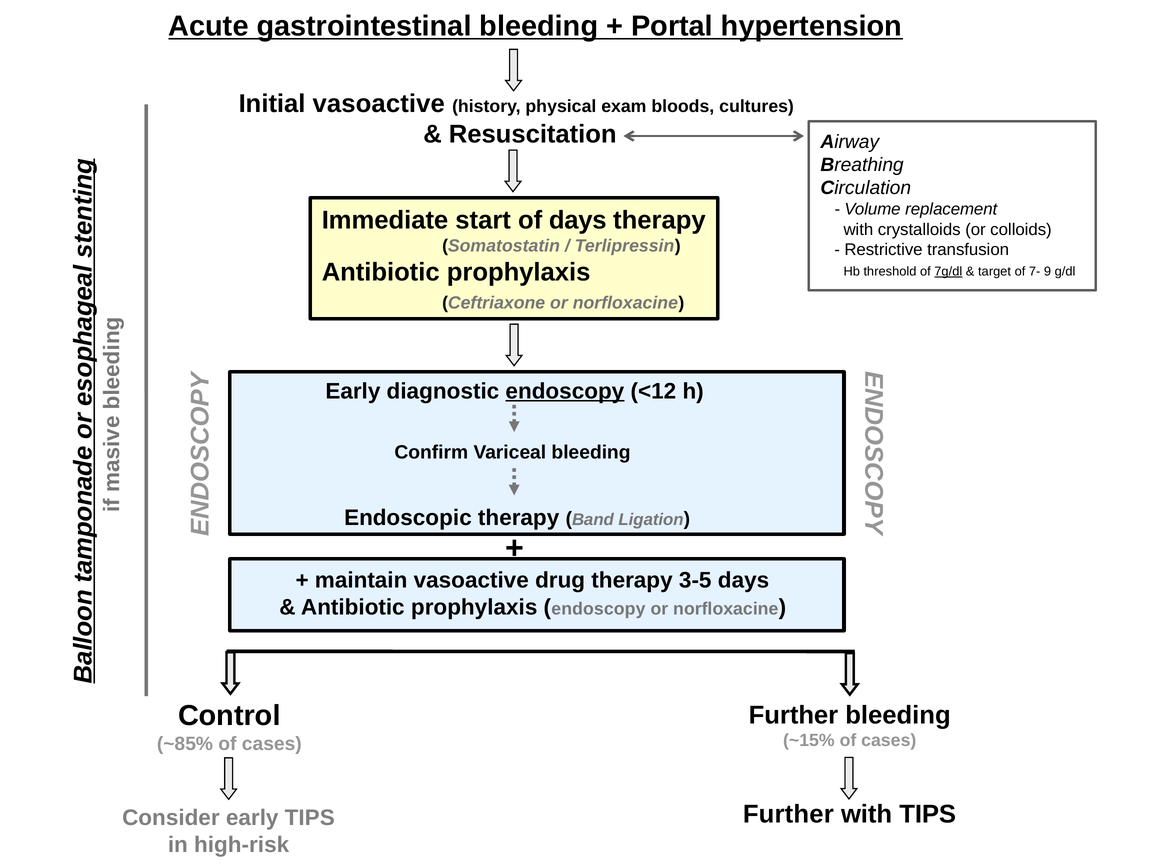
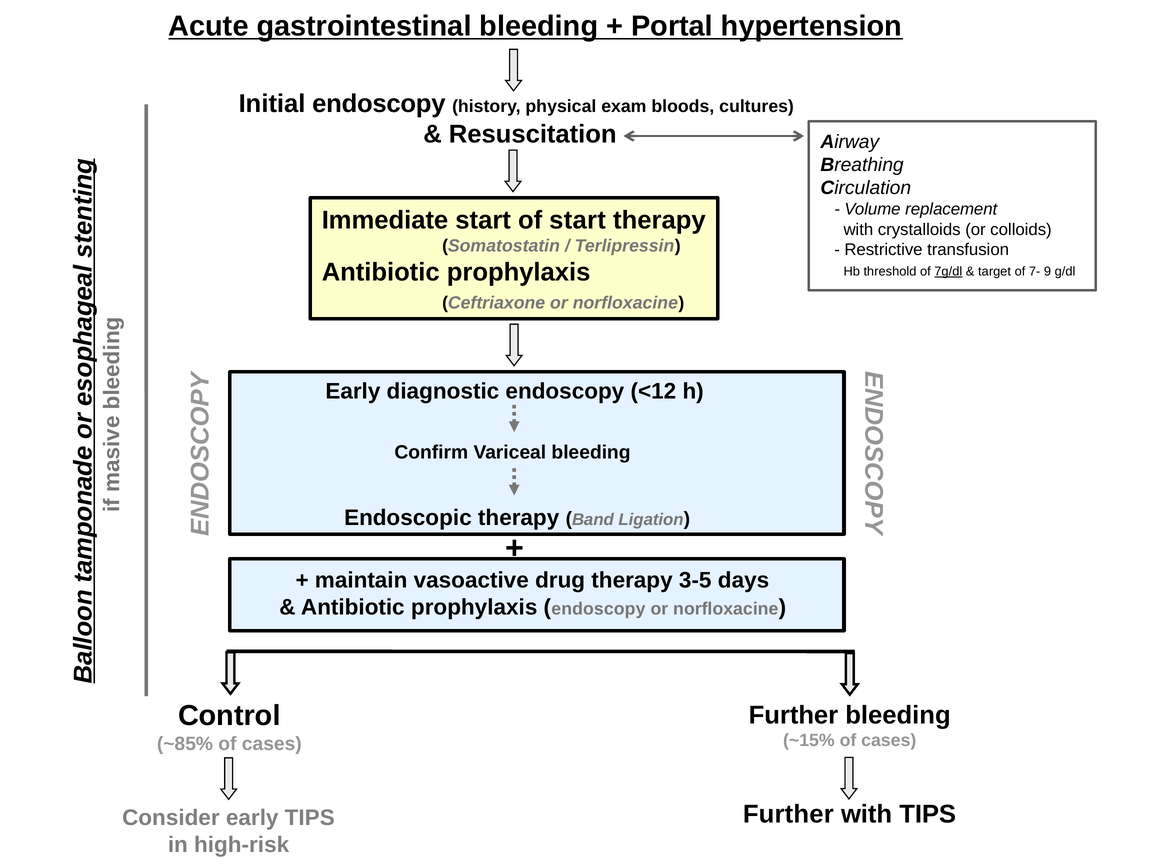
Initial vasoactive: vasoactive -> endoscopy (379, 104)
of days: days -> start (578, 220)
endoscopy underline: present -> none (565, 391)
